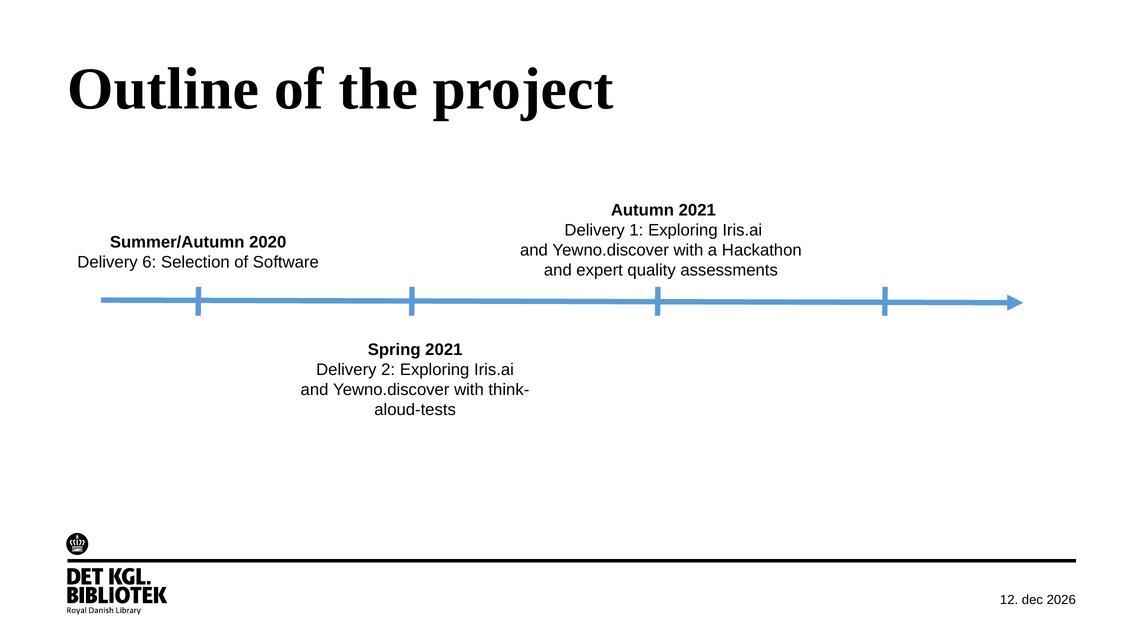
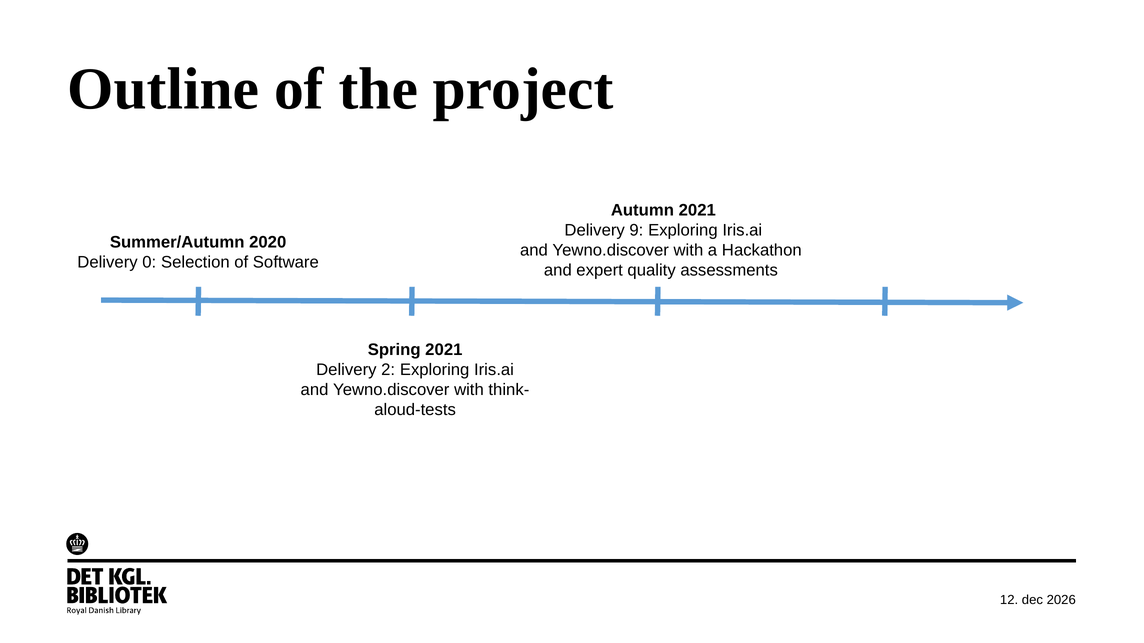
1: 1 -> 9 (636, 230)
6: 6 -> 0 (149, 262)
